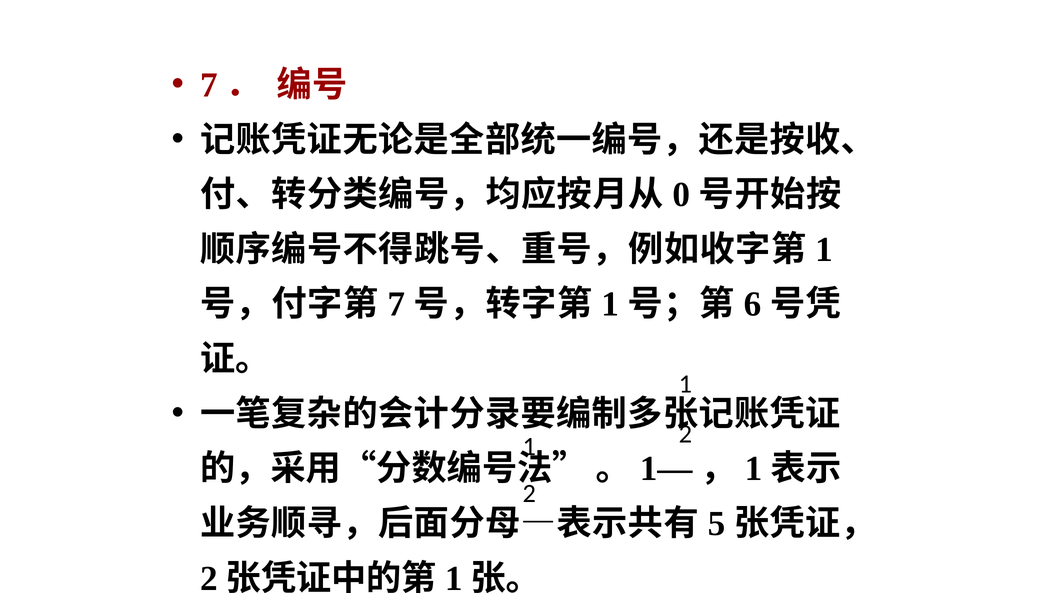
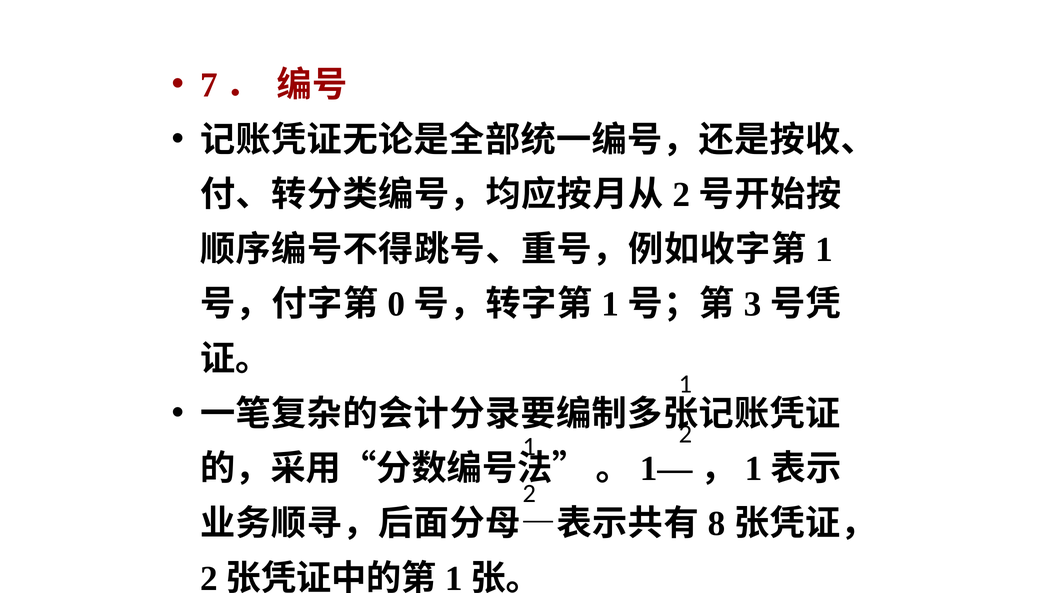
0: 0 -> 2 (681, 195)
7: 7 -> 0 (396, 304)
6: 6 -> 3 (752, 304)
5: 5 -> 8 (716, 523)
